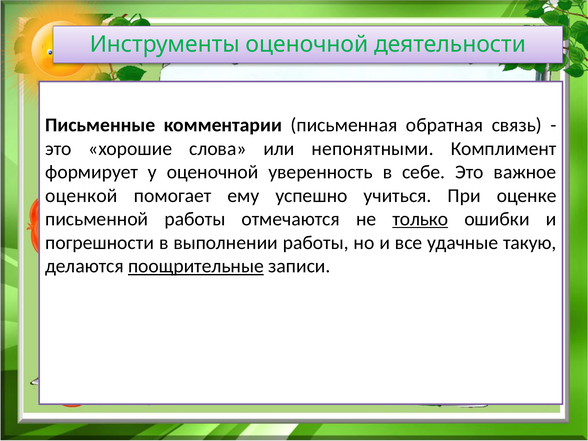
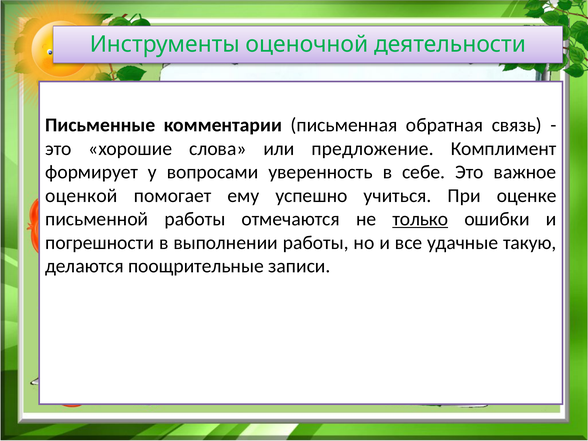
непонятными: непонятными -> предложение (373, 149)
у оценочной: оценочной -> вопросами (213, 172)
поощрительные underline: present -> none (196, 266)
